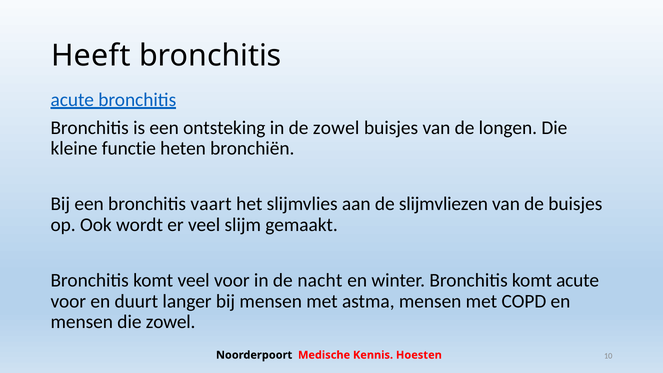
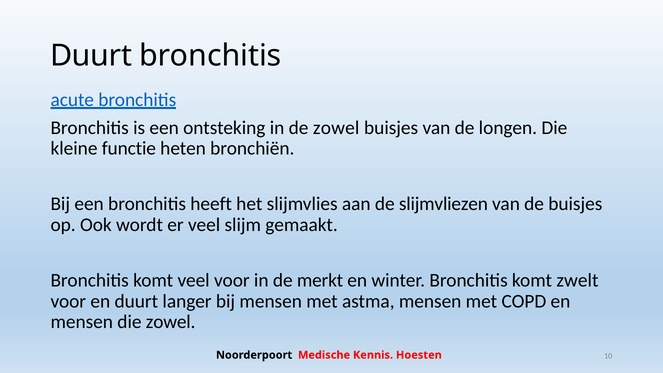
Heeft: Heeft -> Duurt (91, 56)
vaart: vaart -> heeft (211, 204)
nacht: nacht -> merkt (320, 280)
komt acute: acute -> zwelt (577, 280)
